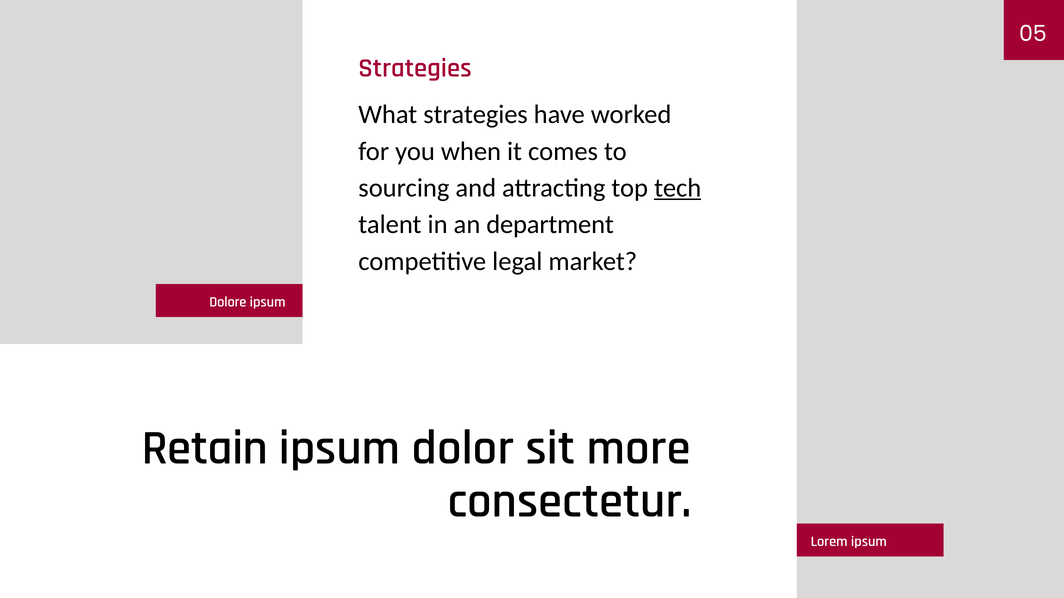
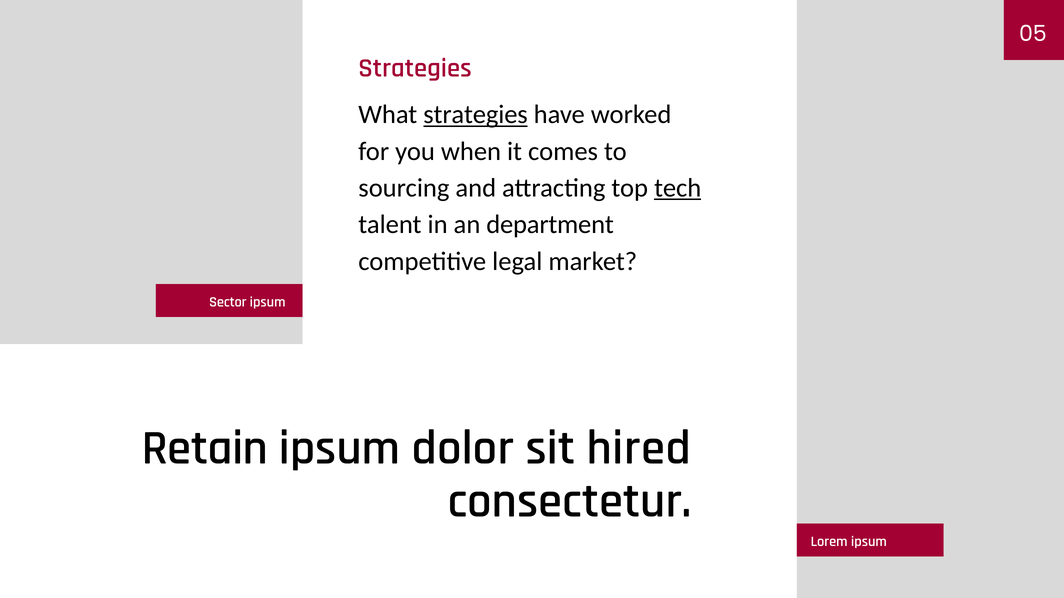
strategies underline: none -> present (476, 115)
Dolore: Dolore -> Sector (228, 302)
more: more -> hired (639, 448)
